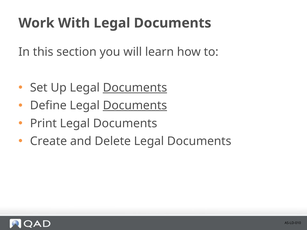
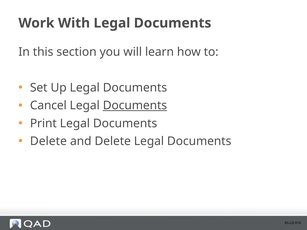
Documents underline: present -> none (135, 88)
Define: Define -> Cancel (48, 106)
Create: Create -> Delete (48, 141)
